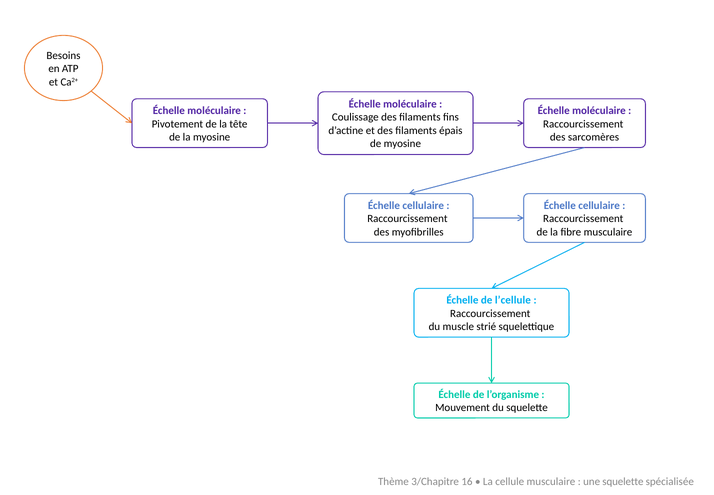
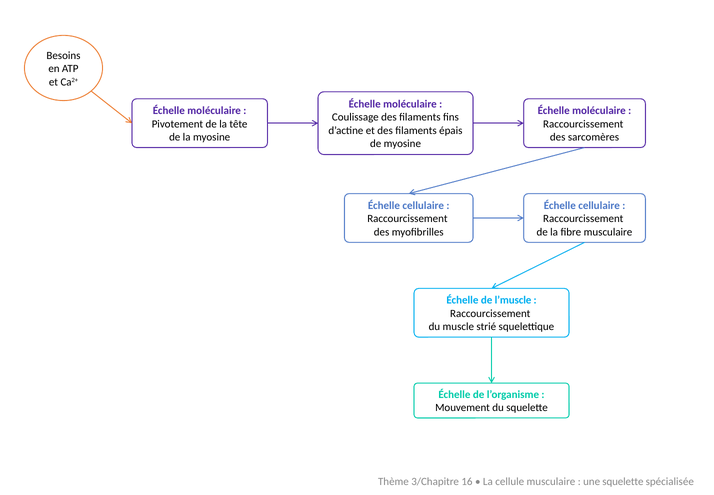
l’cellule: l’cellule -> l’muscle (513, 300)
